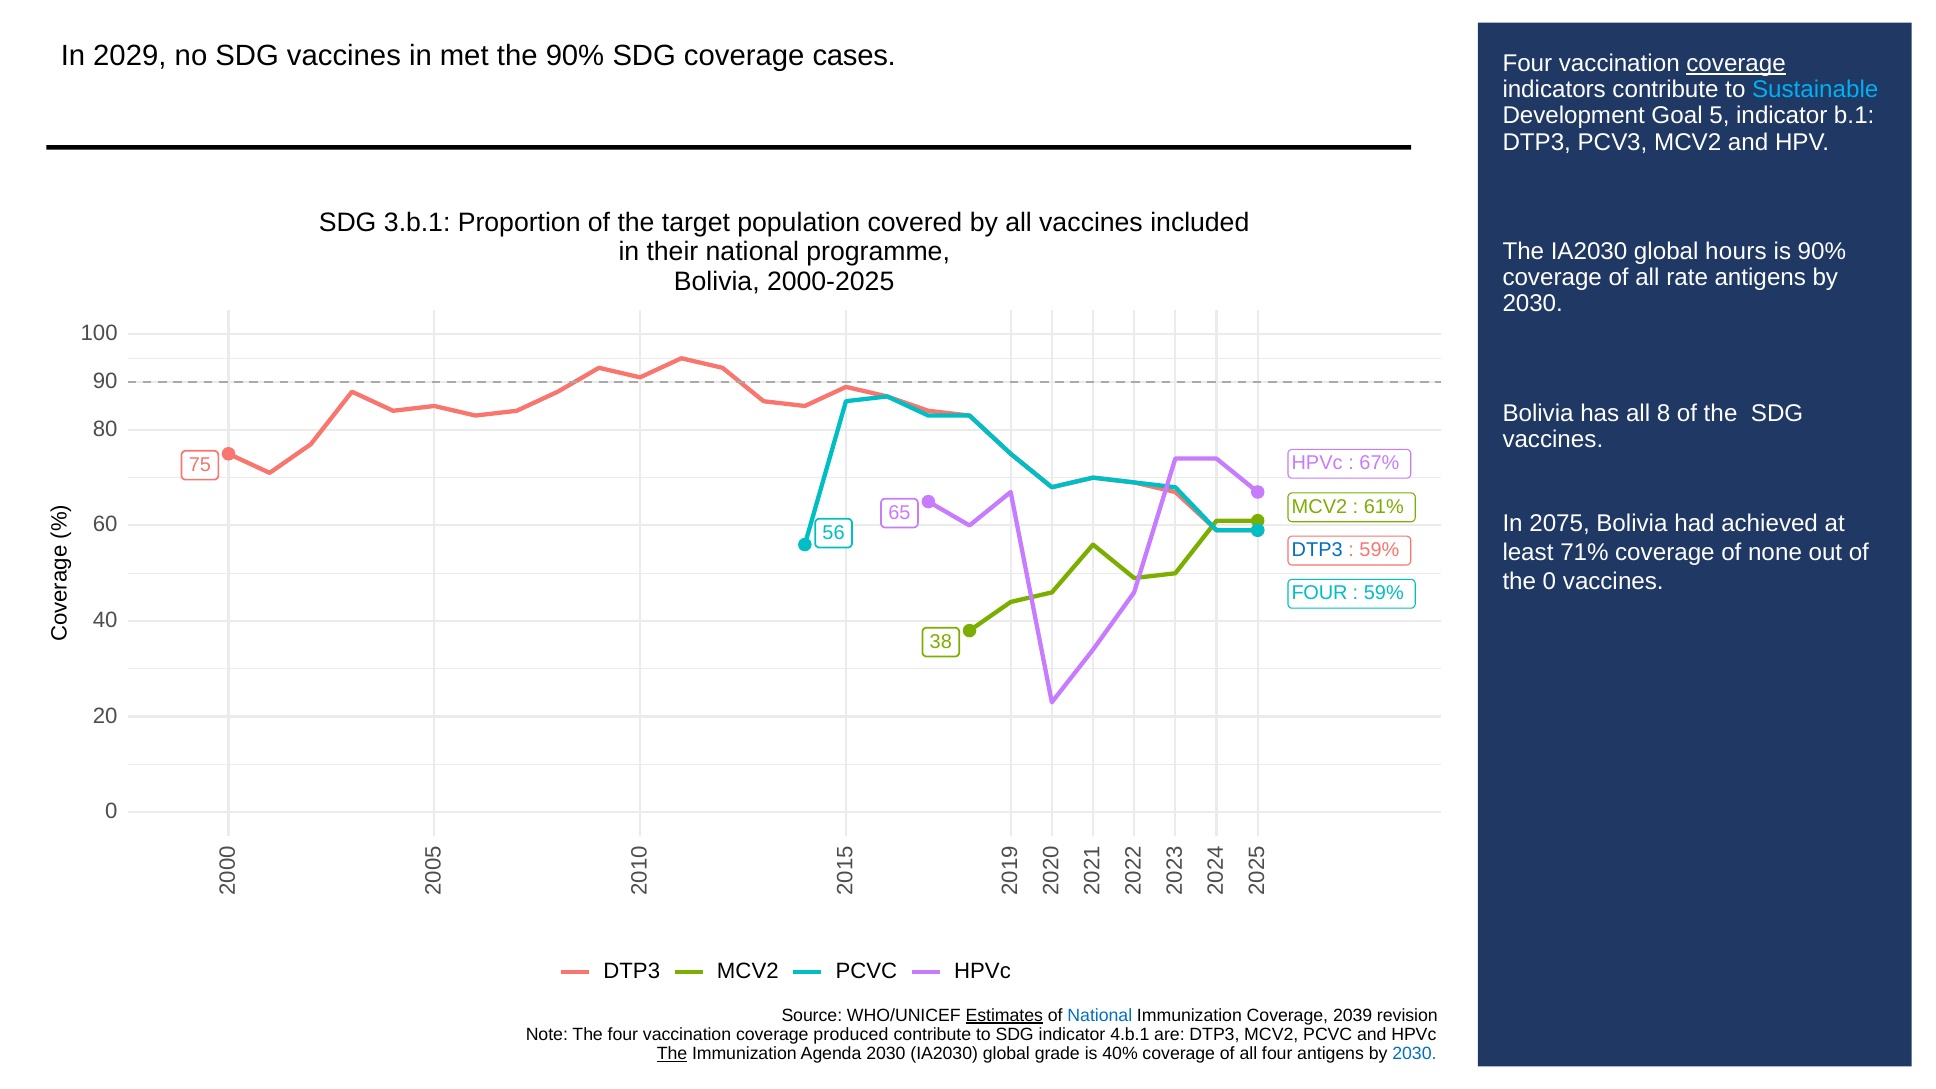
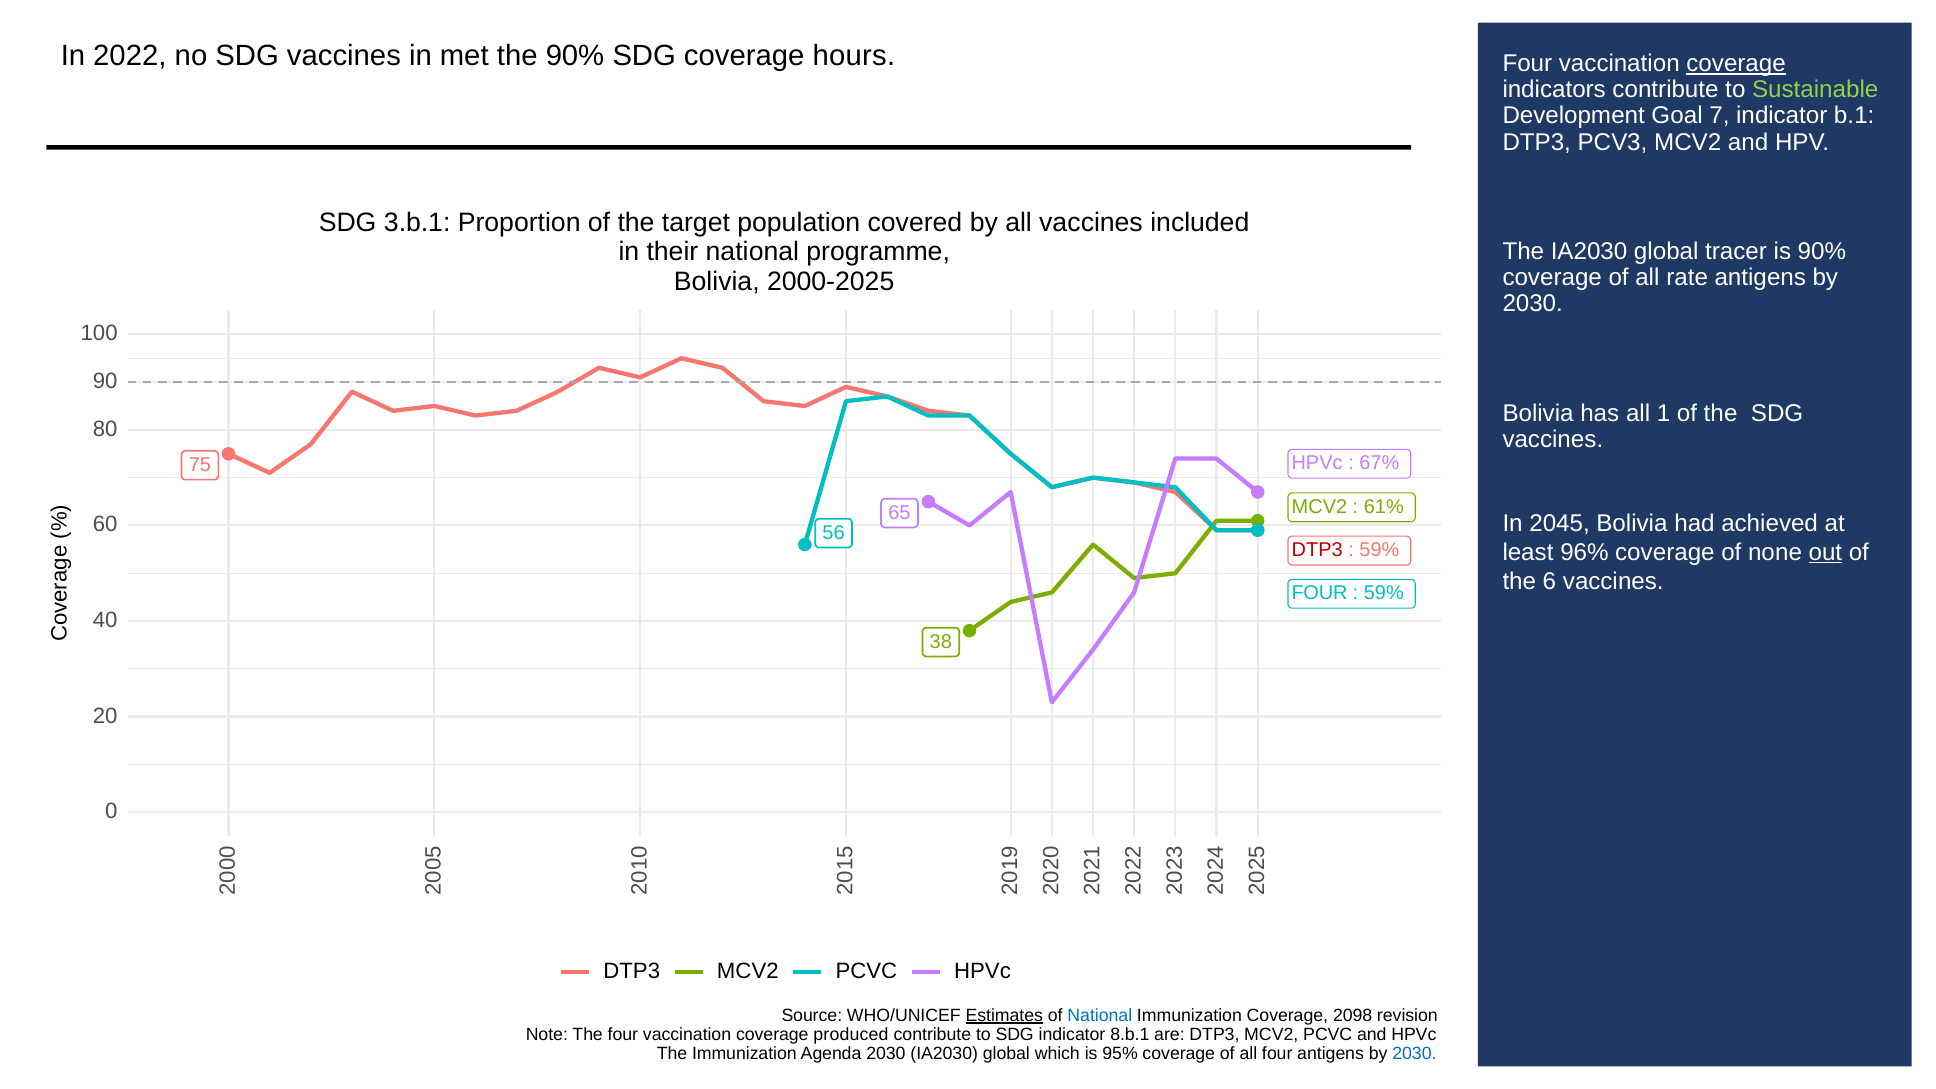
2029: 2029 -> 2022 (130, 56)
cases: cases -> hours (854, 56)
Sustainable colour: light blue -> light green (1815, 90)
Goal 5: 5 -> 7 (1719, 116)
hours: hours -> tracer (1736, 251)
all 8: 8 -> 1 (1664, 413)
2075: 2075 -> 2045 (1560, 523)
DTP3 colour: blue -> red (1317, 550)
71%: 71% -> 96% (1584, 552)
out underline: none -> present (1825, 552)
the 0: 0 -> 6 (1549, 581)
2039: 2039 -> 2098 (1353, 1015)
4.b.1: 4.b.1 -> 8.b.1 (1130, 1035)
The underline: present -> none (672, 1054)
grade: grade -> which (1057, 1054)
40%: 40% -> 95% (1120, 1054)
